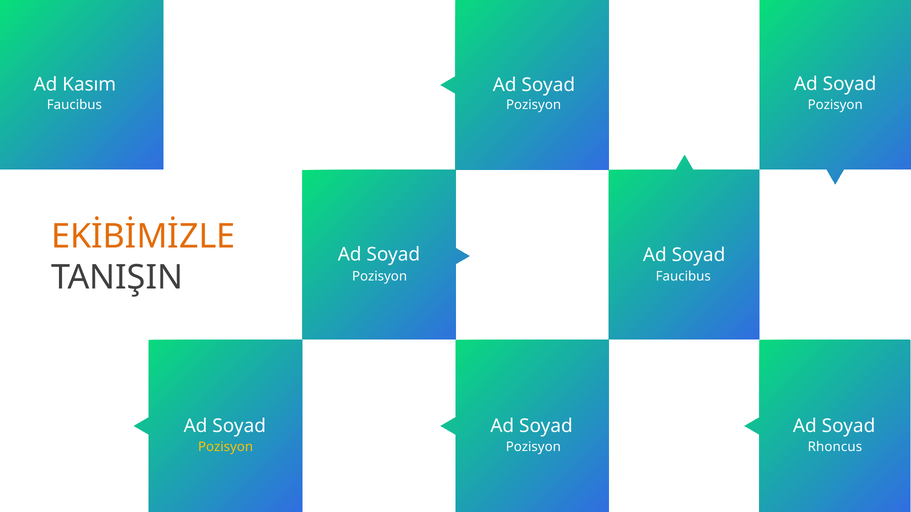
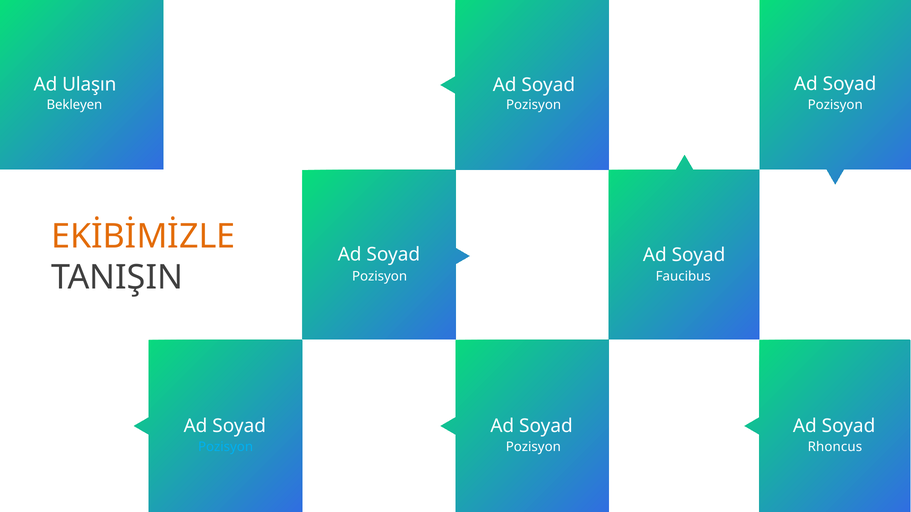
Kasım: Kasım -> Ulaşın (89, 85)
Faucibus: Faucibus -> Bekleyen (74, 105)
Pozisyon colour: yellow -> light blue (226, 447)
